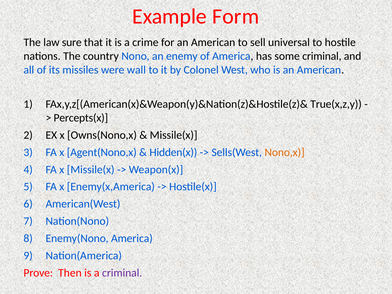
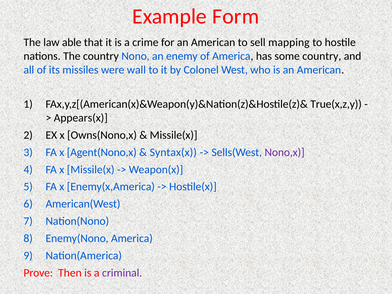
sure: sure -> able (72, 42)
universal: universal -> mapping (289, 42)
some criminal: criminal -> country (322, 56)
Percepts(x: Percepts(x -> Appears(x (81, 118)
Hidden(x: Hidden(x -> Syntax(x (173, 152)
Nono,x colour: orange -> purple (285, 152)
